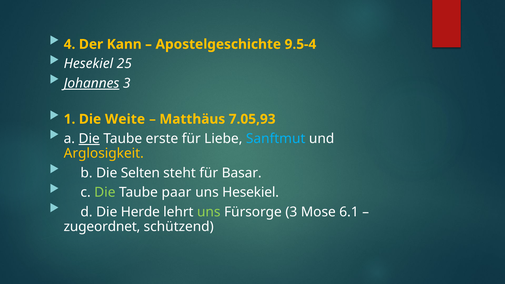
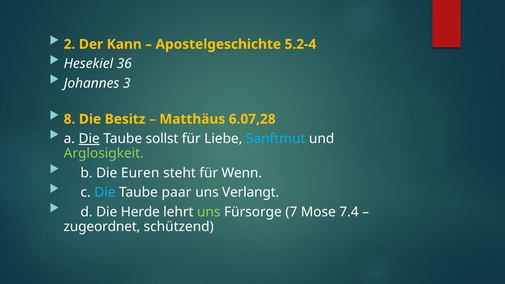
4: 4 -> 2 (70, 44)
9.5-4: 9.5-4 -> 5.2-4 (300, 44)
25: 25 -> 36 (124, 64)
Johannes underline: present -> none (92, 83)
1: 1 -> 8 (70, 119)
Weite: Weite -> Besitz (125, 119)
7.05,93: 7.05,93 -> 6.07,28 (252, 119)
erste: erste -> sollst (162, 139)
Arglosigkeit colour: yellow -> light green (104, 153)
Selten: Selten -> Euren (140, 173)
Basar: Basar -> Wenn (242, 173)
Die colour: light green -> light blue (105, 192)
uns Hesekiel: Hesekiel -> Verlangt (251, 192)
Fürsorge 3: 3 -> 7 (291, 212)
6.1: 6.1 -> 7.4 (349, 212)
